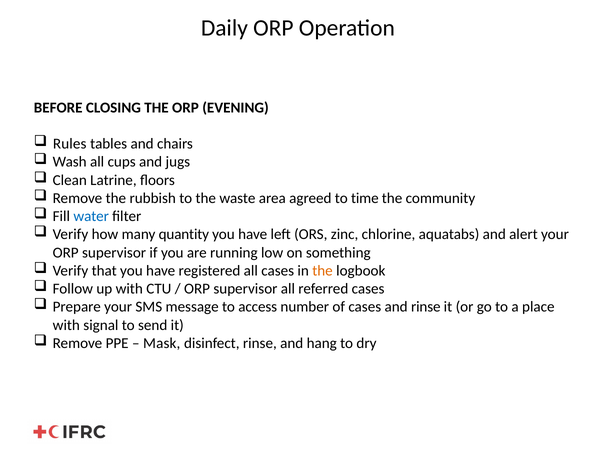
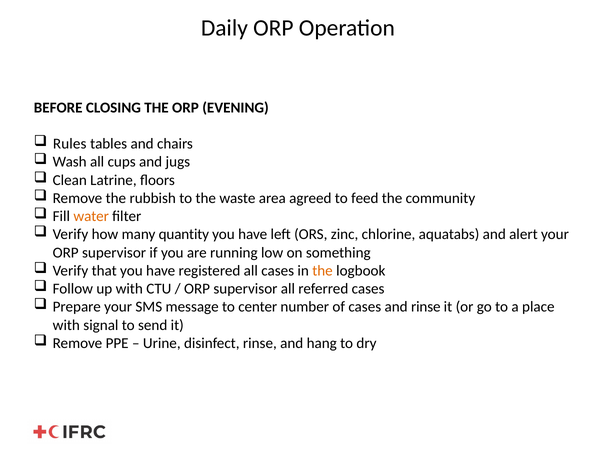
time: time -> feed (365, 198)
water colour: blue -> orange (91, 216)
access: access -> center (258, 307)
Mask: Mask -> Urine (162, 343)
